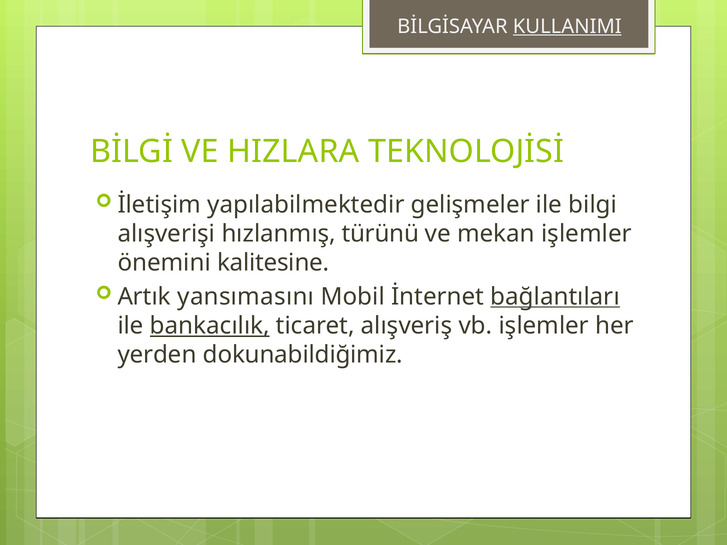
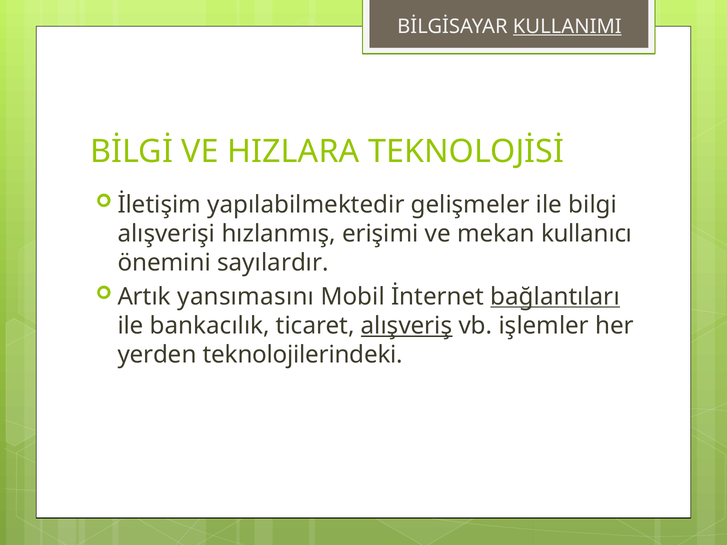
türünü: türünü -> erişimi (380, 234)
mekan işlemler: işlemler -> kullanıcı (587, 234)
kalitesine: kalitesine -> sayılardır (273, 263)
bankacılık underline: present -> none (210, 326)
alışveriş underline: none -> present (407, 326)
dokunabildiğimiz: dokunabildiğimiz -> teknolojilerindeki (303, 355)
